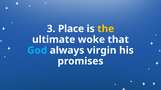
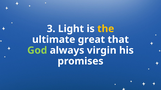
Place: Place -> Light (71, 29)
woke: woke -> great (91, 40)
God colour: light blue -> light green (37, 51)
